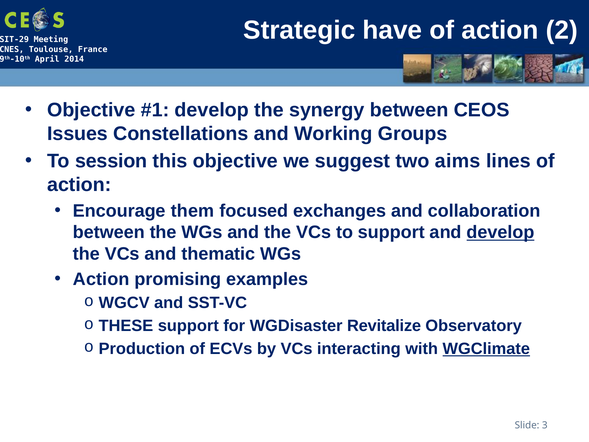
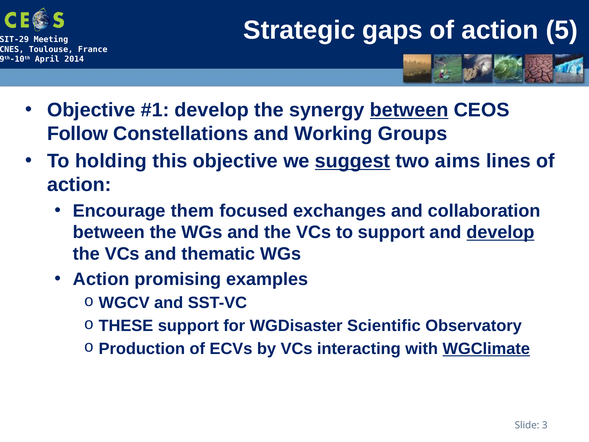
have: have -> gaps (392, 30)
2: 2 -> 5 (562, 30)
between underline: none -> present (409, 110)
Issues: Issues -> Follow (78, 134)
session: session -> holding (111, 161)
suggest underline: none -> present (353, 161)
Revitalize: Revitalize -> Scientific (384, 326)
